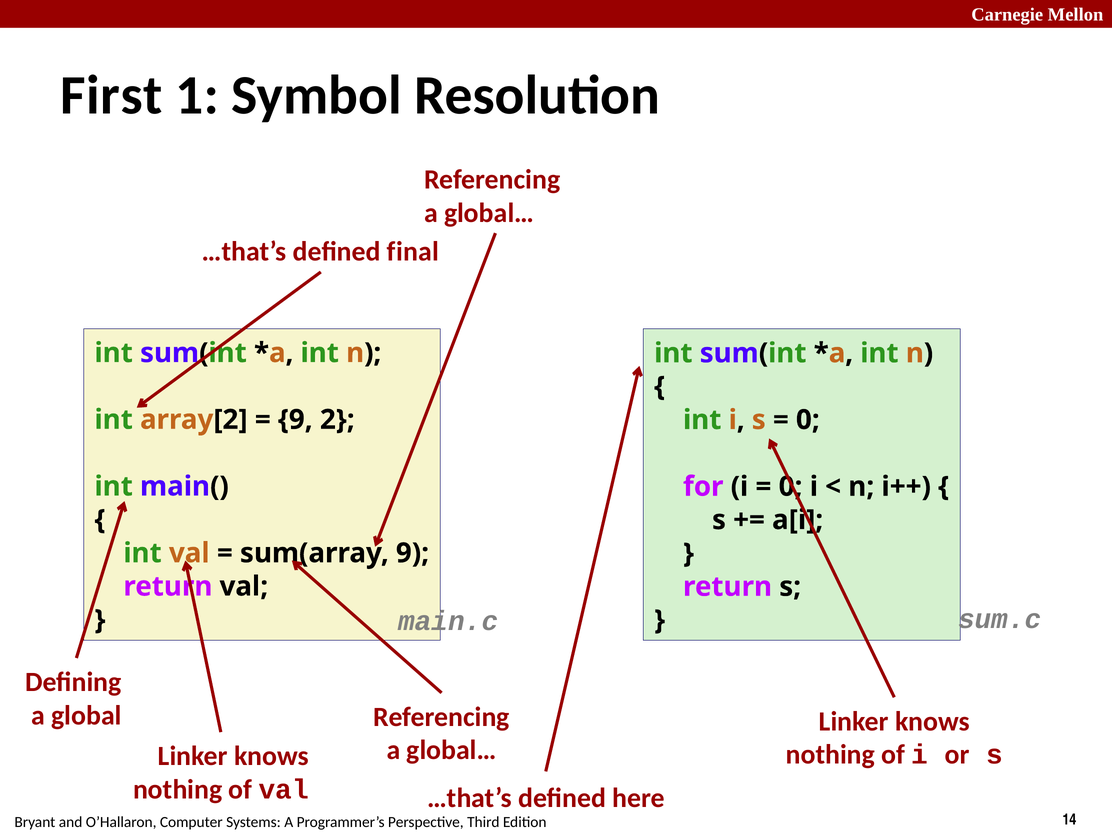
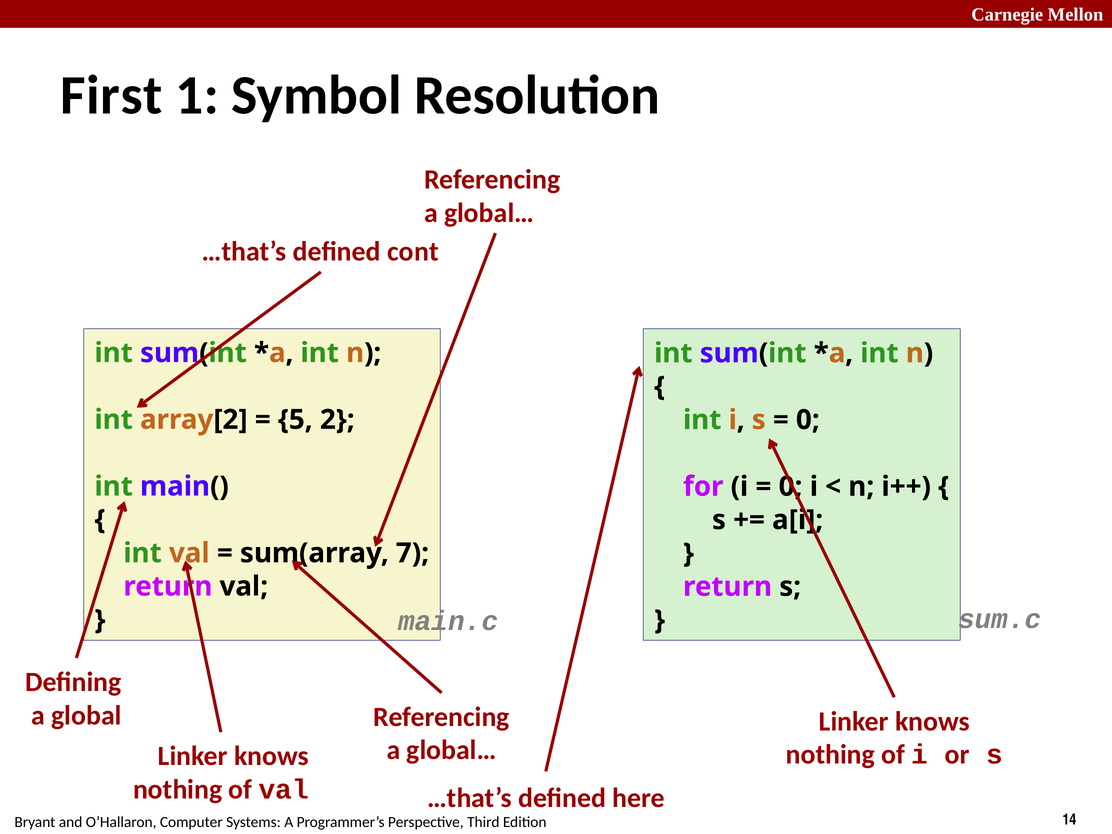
final: final -> cont (413, 252)
9: 9 -> 5 (295, 420)
sum(array 9: 9 -> 7 (412, 553)
